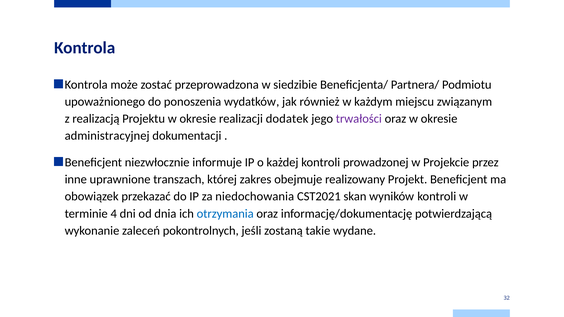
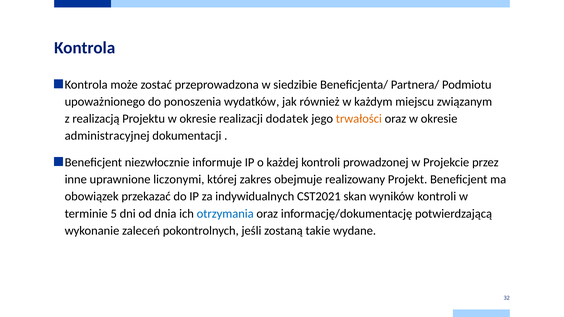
trwałości colour: purple -> orange (359, 119)
transzach: transzach -> liczonymi (179, 180)
niedochowania: niedochowania -> indywidualnych (255, 197)
4: 4 -> 5 (114, 214)
